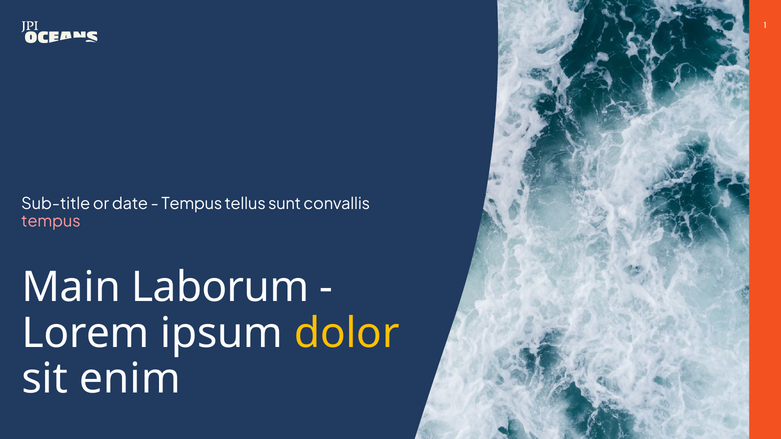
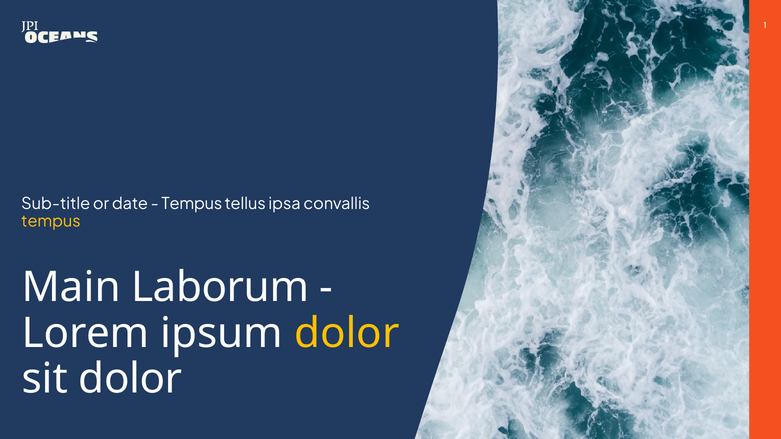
sunt: sunt -> ipsa (285, 204)
tempus colour: pink -> yellow (51, 222)
sit enim: enim -> dolor (130, 379)
